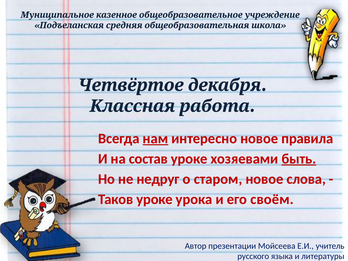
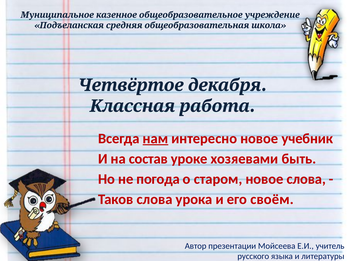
правила: правила -> учебник (307, 138)
быть underline: present -> none (299, 159)
недруг: недруг -> погода (158, 179)
Таков уроке: уроке -> слова (154, 199)
